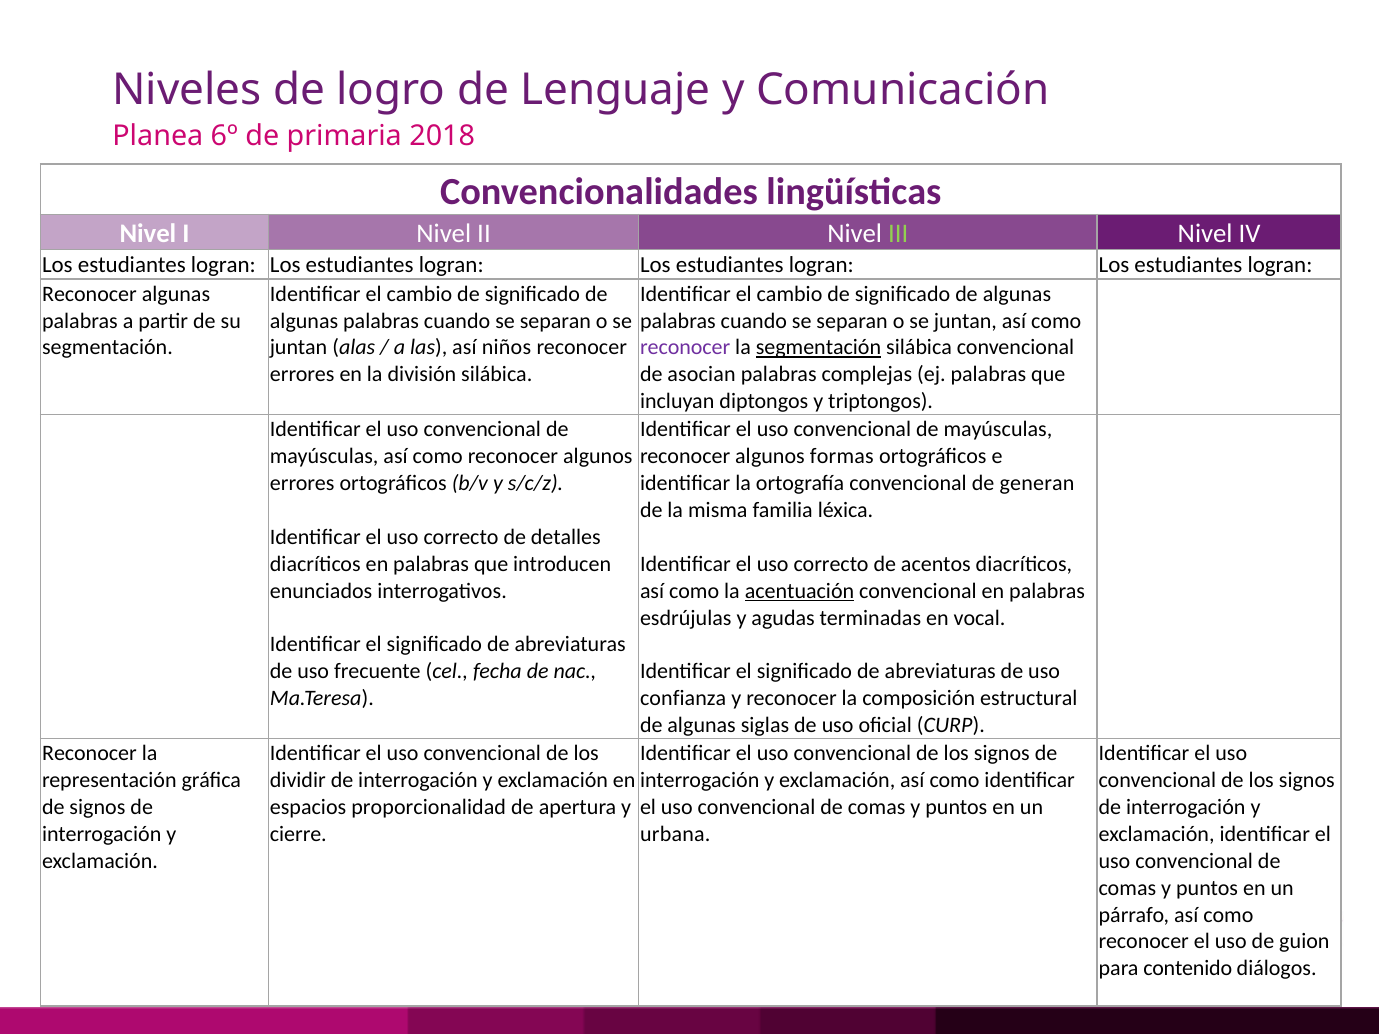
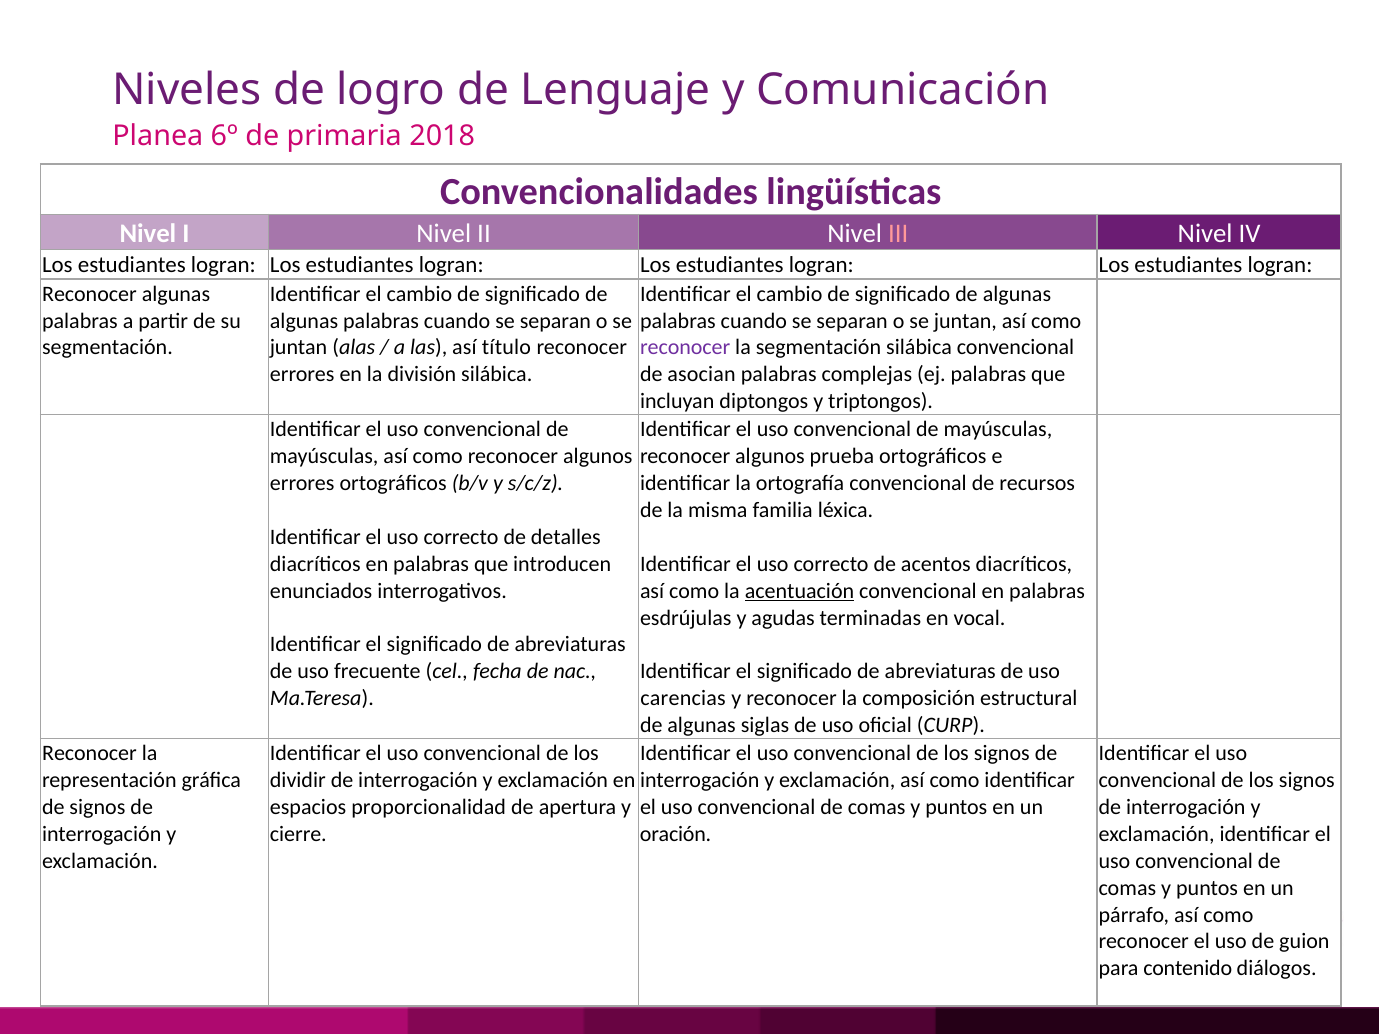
III colour: light green -> pink (898, 233)
niños: niños -> título (506, 348)
segmentación underline: present -> none (819, 348)
formas: formas -> prueba (842, 457)
generan: generan -> recursos (1037, 484)
confianza: confianza -> carencias (683, 699)
urbana: urbana -> oración (676, 834)
